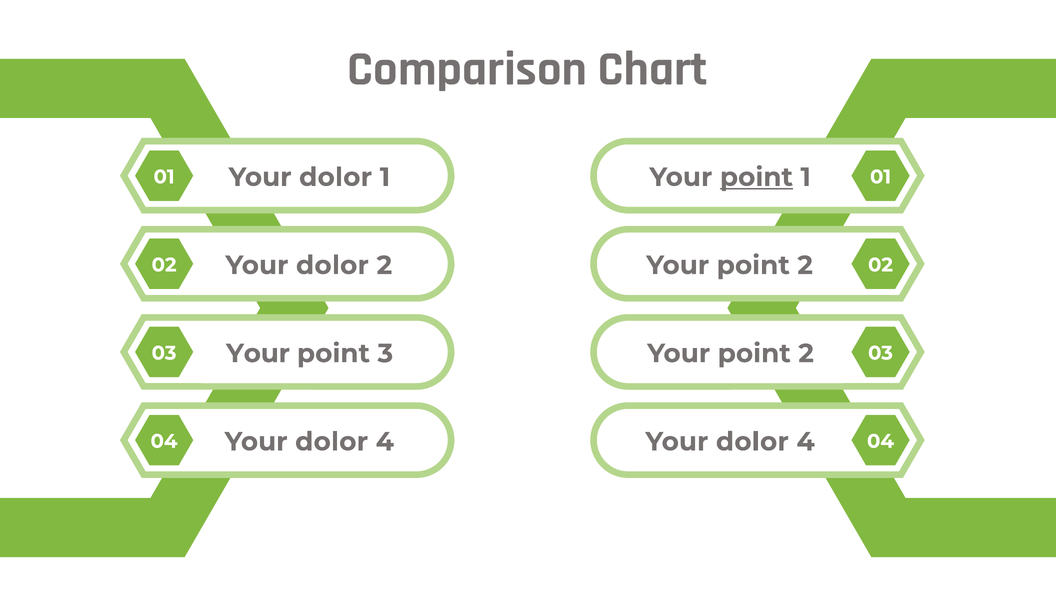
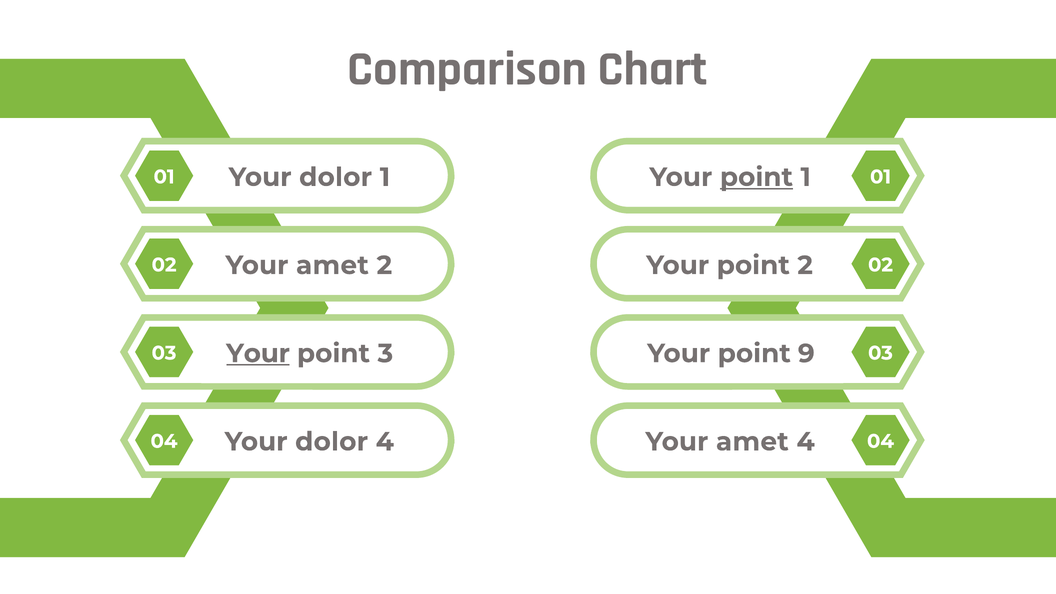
dolor: dolor -> amet (332, 265)
Your underline: none -> present (258, 354)
2: 2 -> 9 (806, 354)
dolor: dolor -> amet (752, 442)
